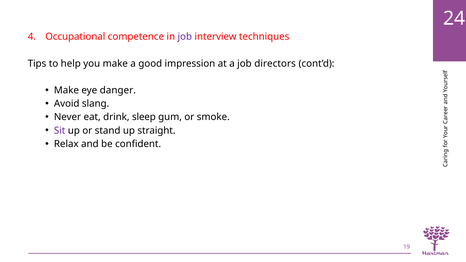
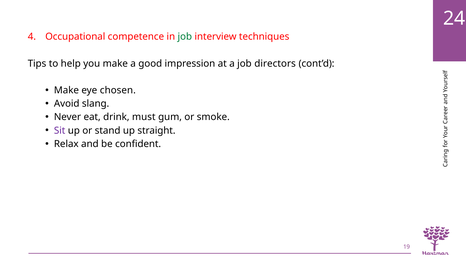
job colour: purple -> green (185, 37)
danger: danger -> chosen (118, 90)
sleep: sleep -> must (144, 117)
